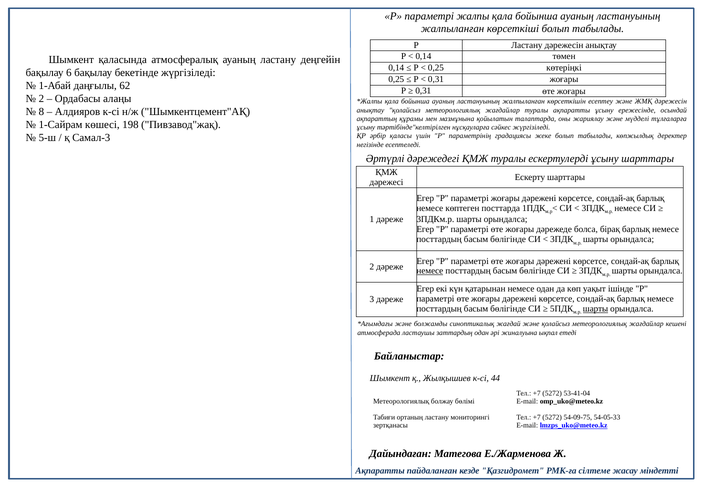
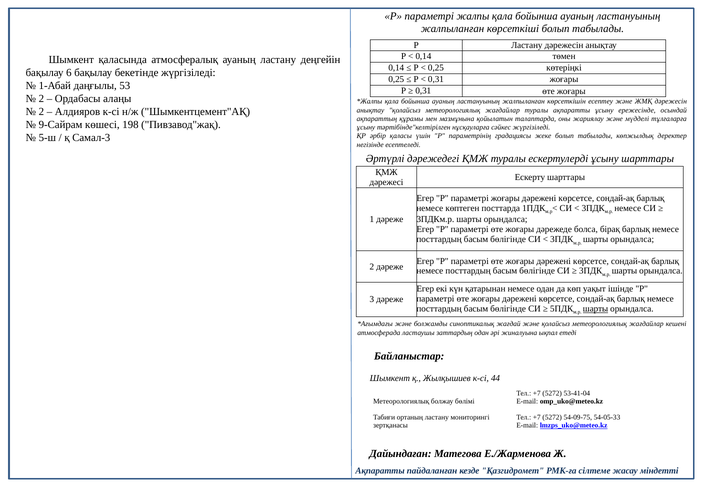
62: 62 -> 53 (125, 86)
8: 8 -> 2 (41, 111)
1-Сайрам: 1-Сайрам -> 9-Сайрам (61, 124)
немесе underline: present -> none (430, 271)
